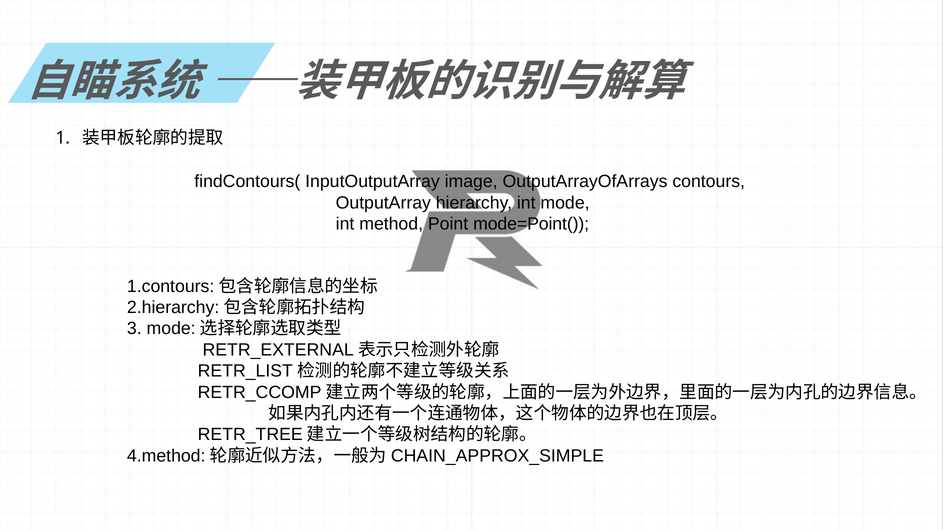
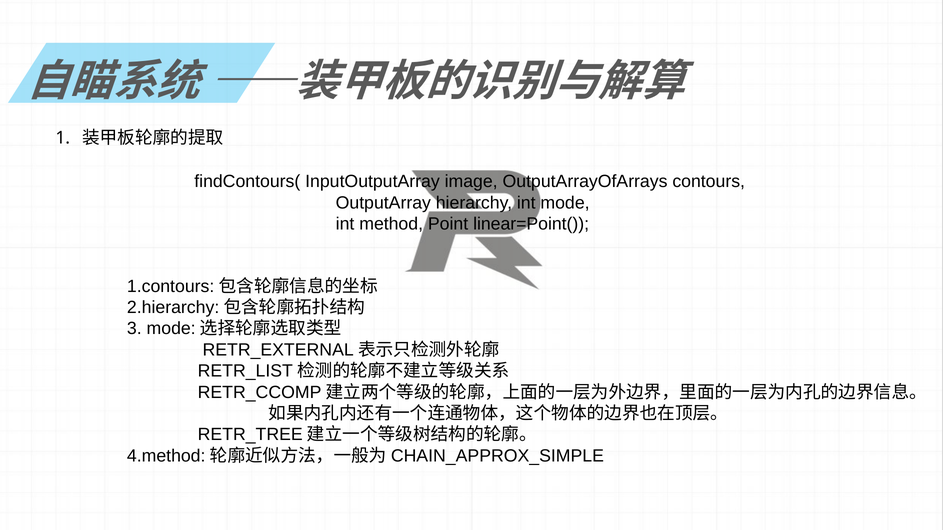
mode=Point(: mode=Point( -> linear=Point( (531, 224)
